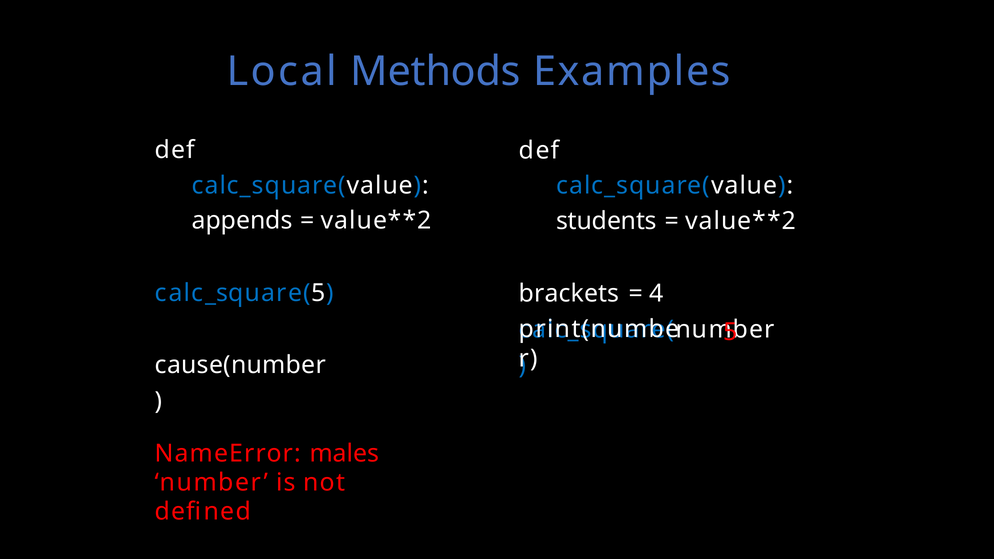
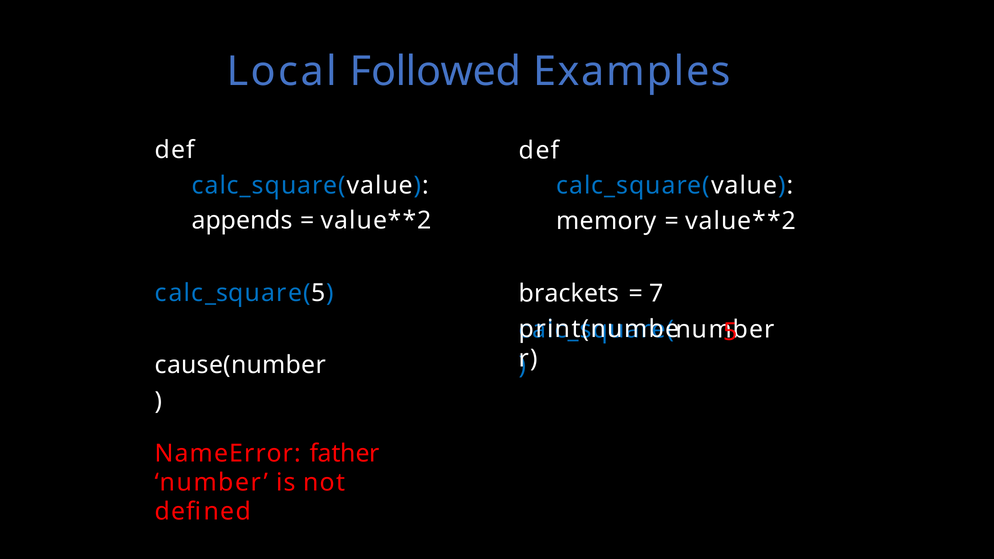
Methods: Methods -> Followed (436, 71)
students: students -> memory (606, 221)
4: 4 -> 7 (656, 294)
males: males -> father (345, 454)
